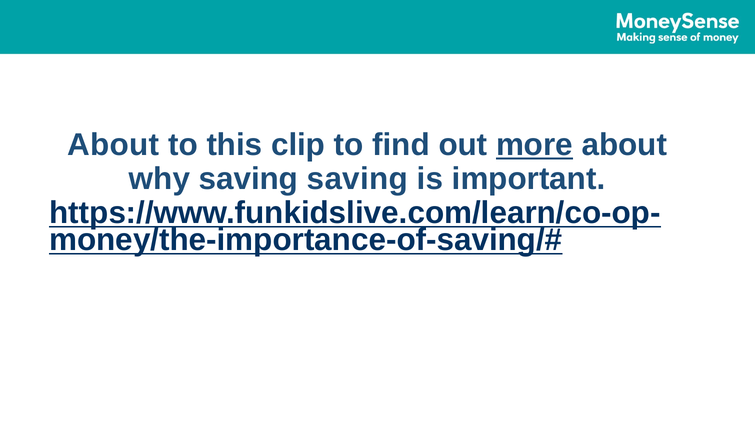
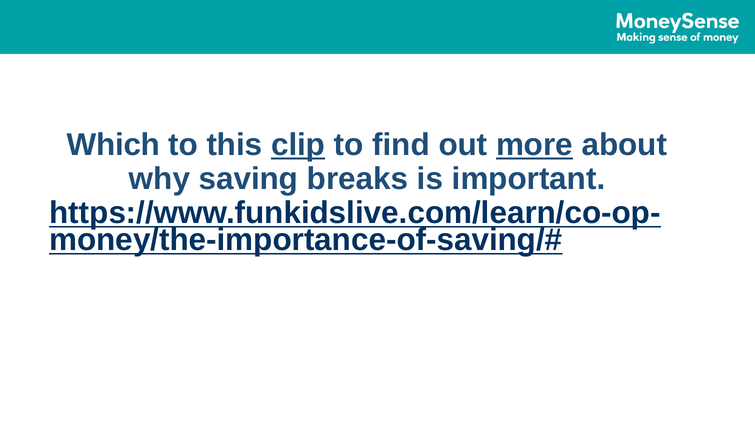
About: About -> Which (113, 145)
clip underline: none -> present (298, 145)
saving saving: saving -> breaks (358, 179)
